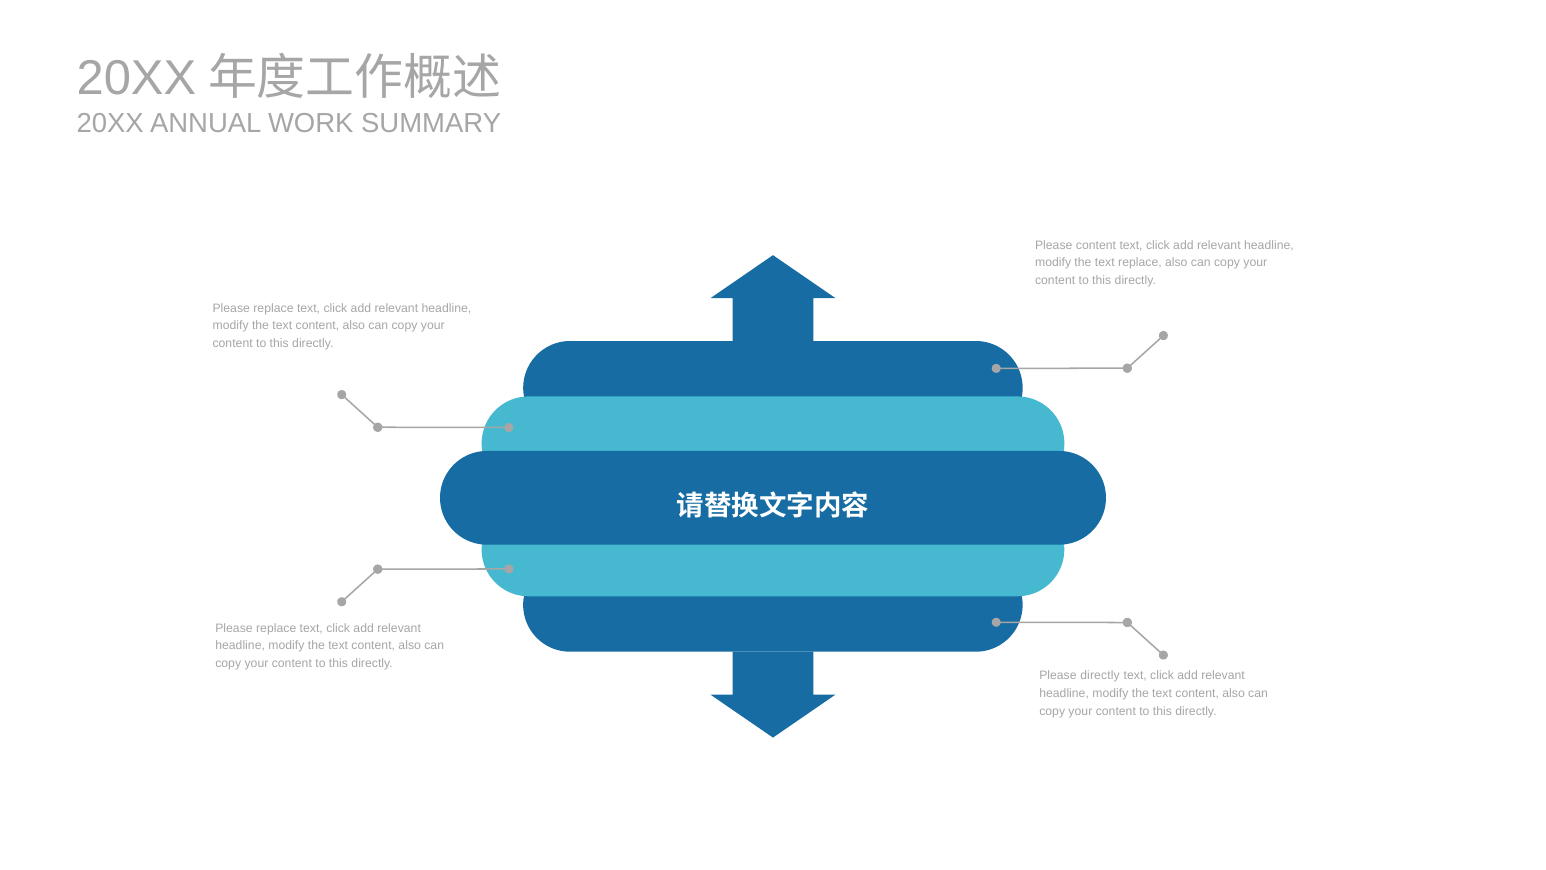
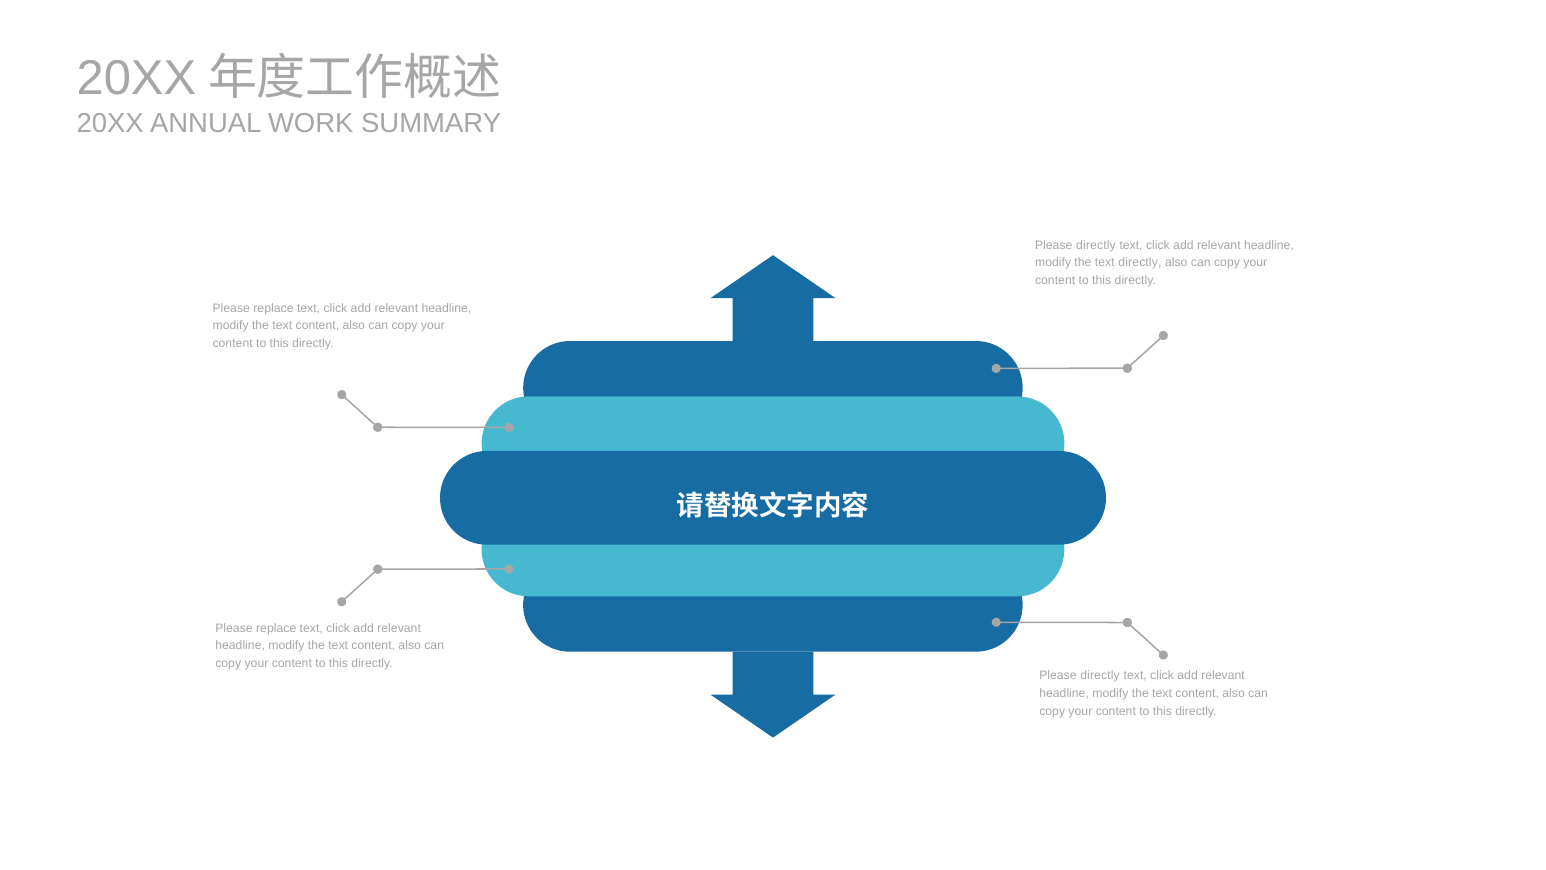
content: content -> directly (1096, 245)
text replace: replace -> directly (1140, 262)
